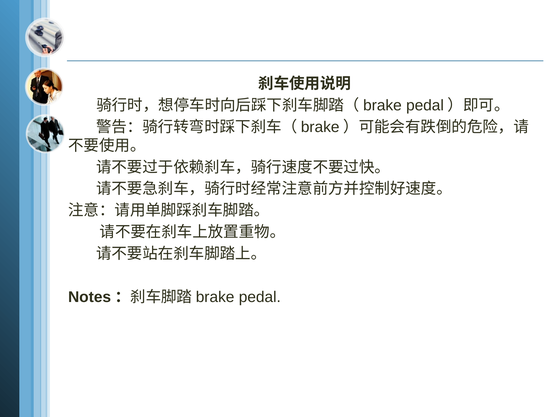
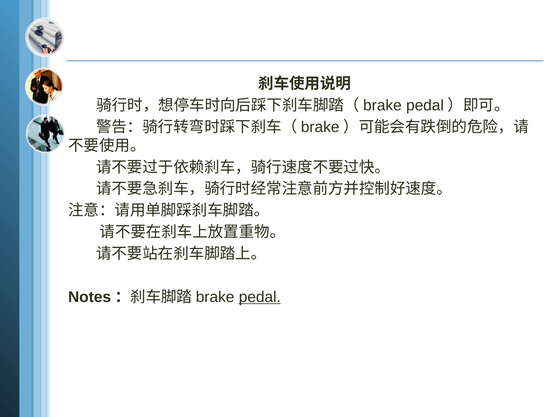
pedal underline: none -> present (260, 297)
